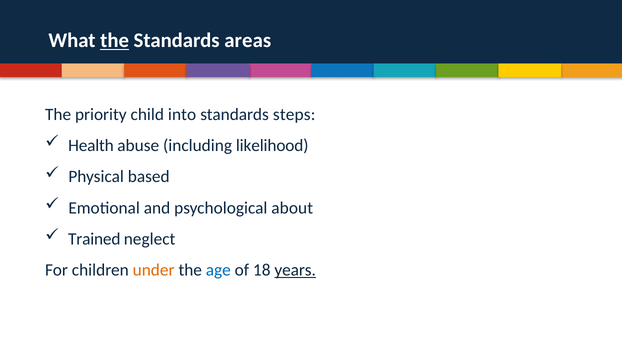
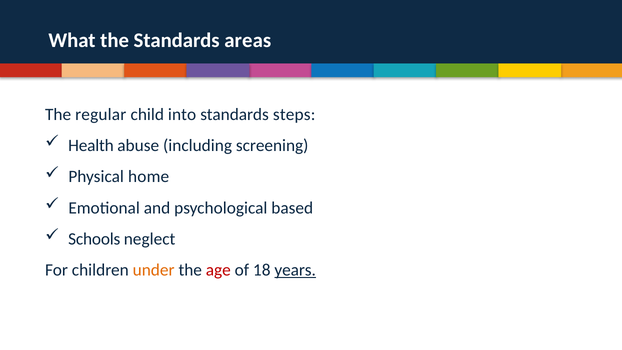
the underline: present -> none (115, 41)
priority: priority -> regular (101, 114)
likelihood: likelihood -> screening (272, 145)
based: based -> home (149, 177)
about: about -> based (292, 208)
Trained: Trained -> Schools (94, 239)
age colour: blue -> red (218, 270)
